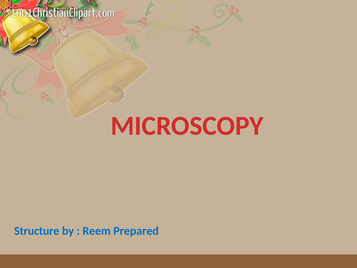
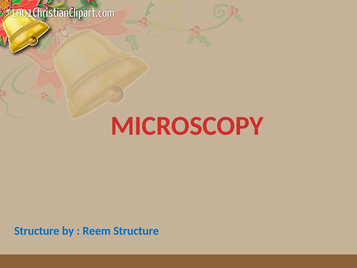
Reem Prepared: Prepared -> Structure (136, 231)
